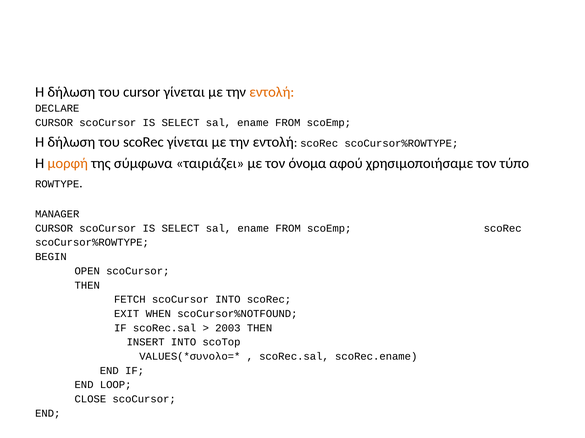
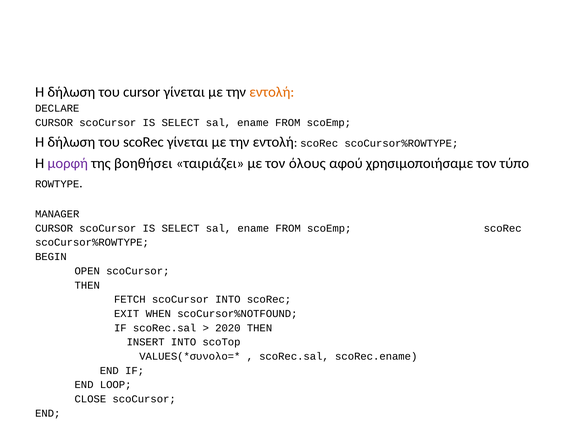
μορφή colour: orange -> purple (68, 164)
σύμφωνα: σύμφωνα -> βοηθήσει (143, 164)
όνομα: όνομα -> όλους (307, 164)
2003: 2003 -> 2020 (228, 328)
